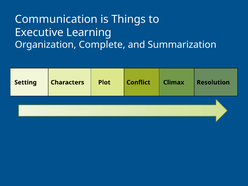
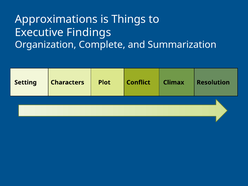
Communication: Communication -> Approximations (56, 19)
Learning: Learning -> Findings (89, 32)
